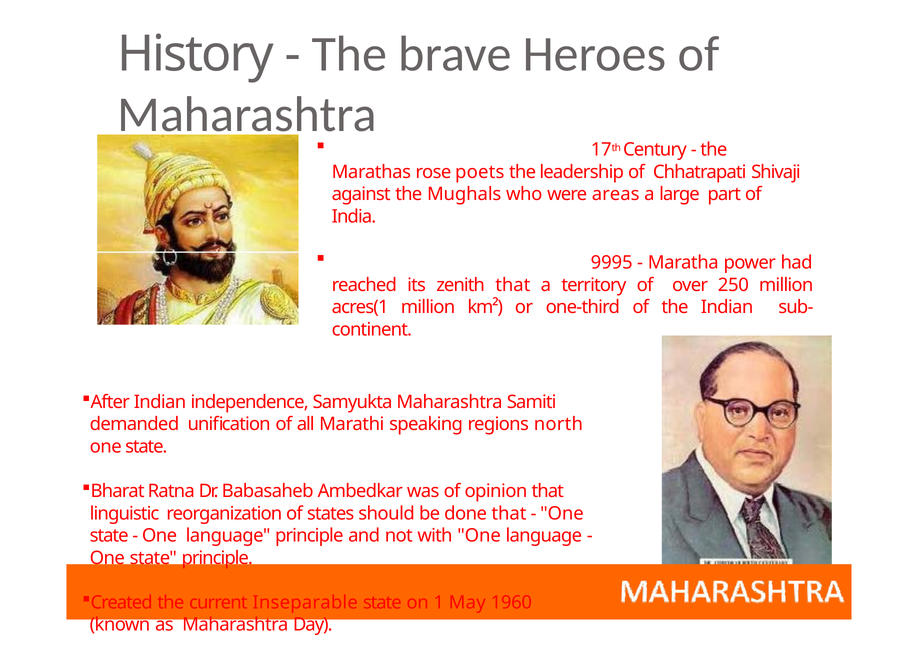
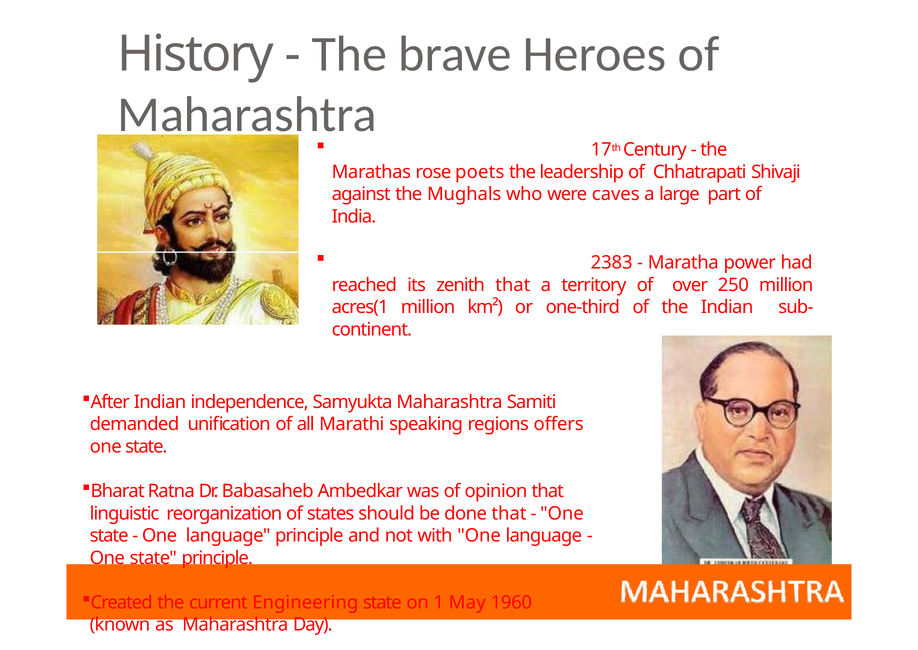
areas: areas -> caves (616, 194)
9995: 9995 -> 2383 (612, 262)
north: north -> offers (559, 424)
Inseparable: Inseparable -> Engineering (305, 602)
